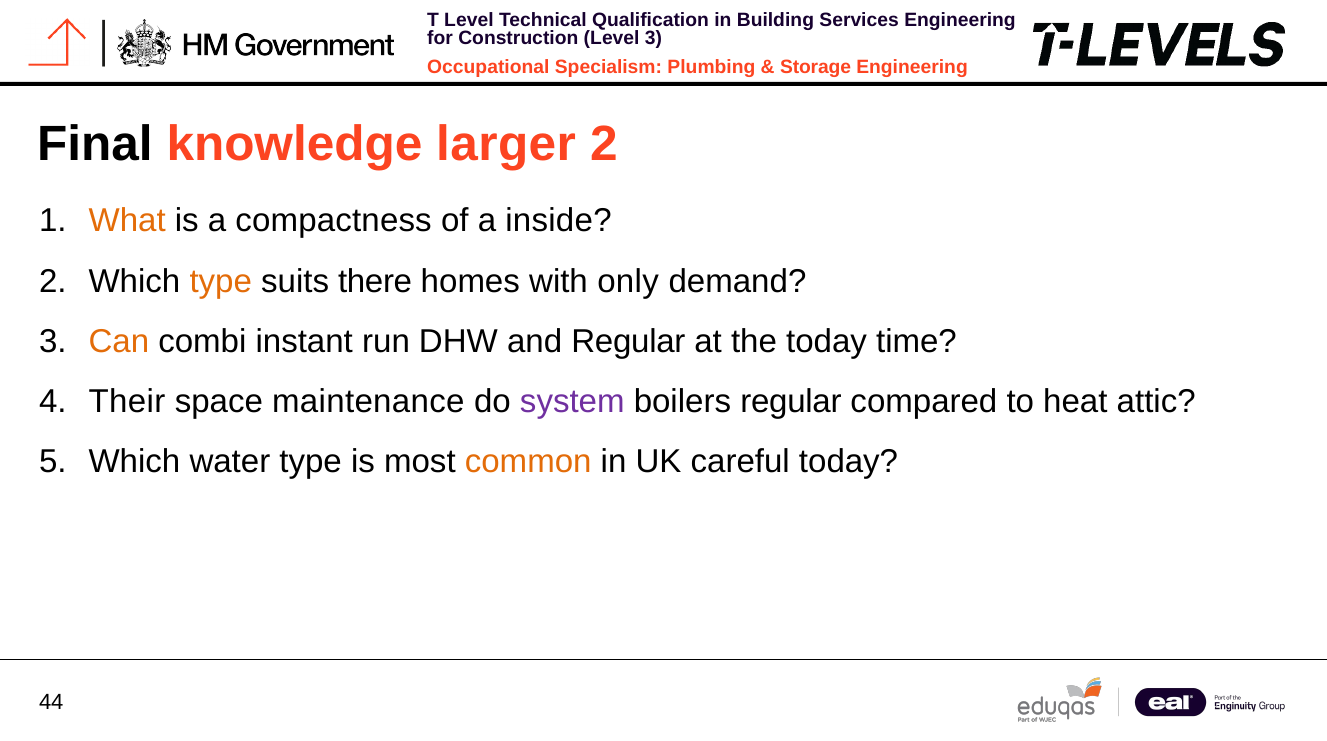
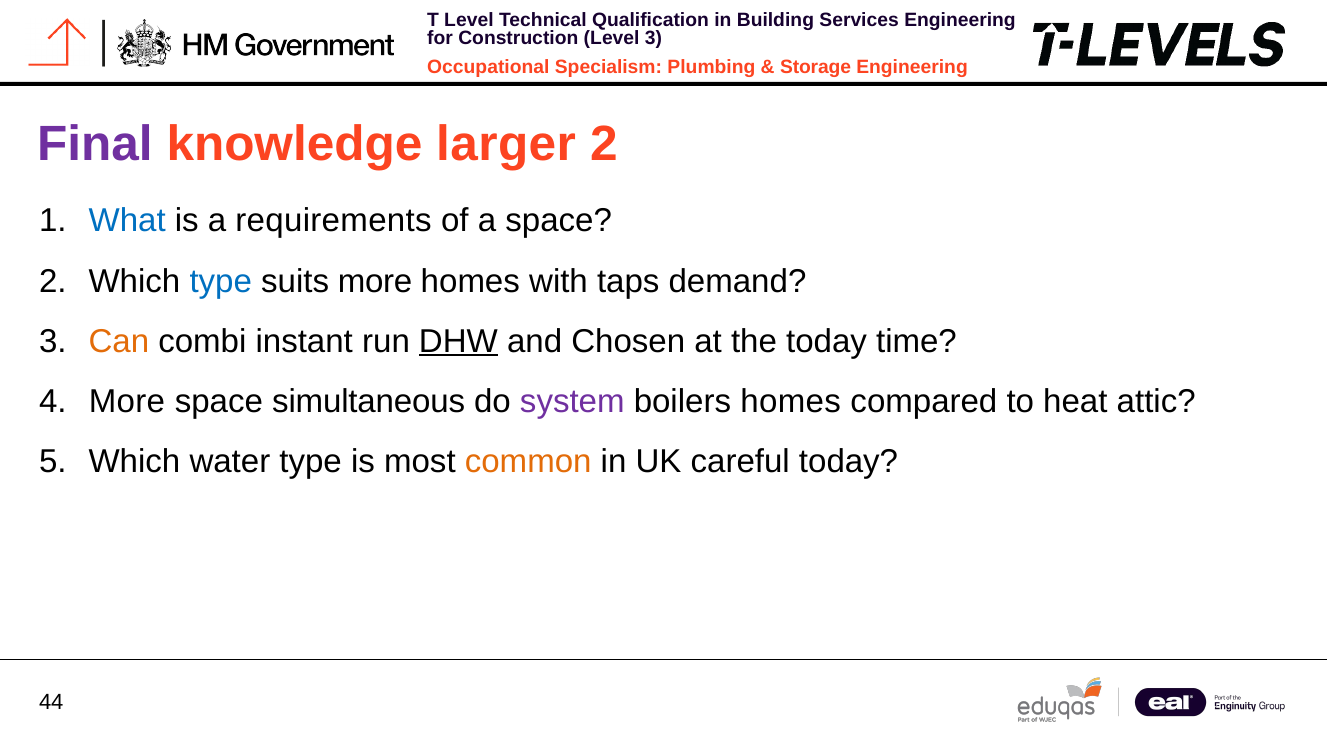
Final colour: black -> purple (95, 144)
What colour: orange -> blue (127, 221)
compactness: compactness -> requirements (334, 221)
a inside: inside -> space (559, 221)
type colour: orange -> blue (221, 281)
suits there: there -> more (375, 281)
only: only -> taps (628, 281)
DHW underline: none -> present (458, 341)
and Regular: Regular -> Chosen (628, 341)
Their: Their -> More (127, 402)
maintenance: maintenance -> simultaneous (369, 402)
boilers regular: regular -> homes (791, 402)
